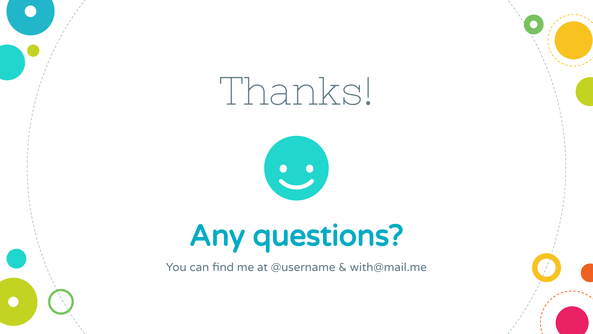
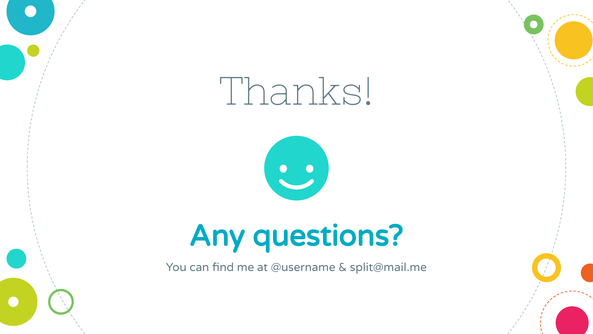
with@mail.me: with@mail.me -> split@mail.me (388, 267)
